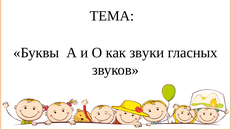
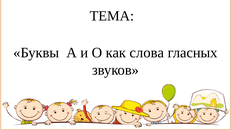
звуки: звуки -> слова (147, 53)
